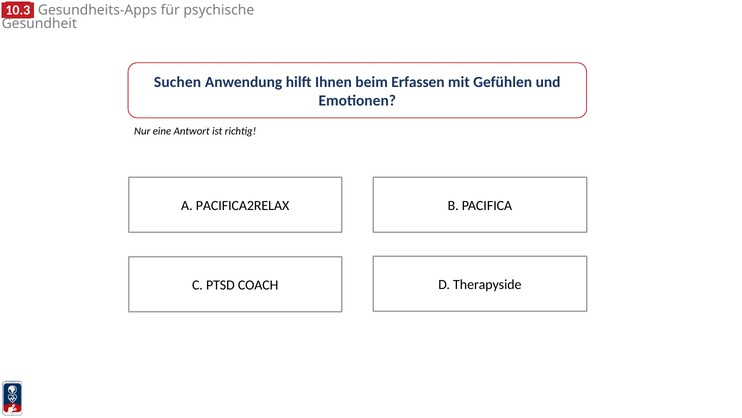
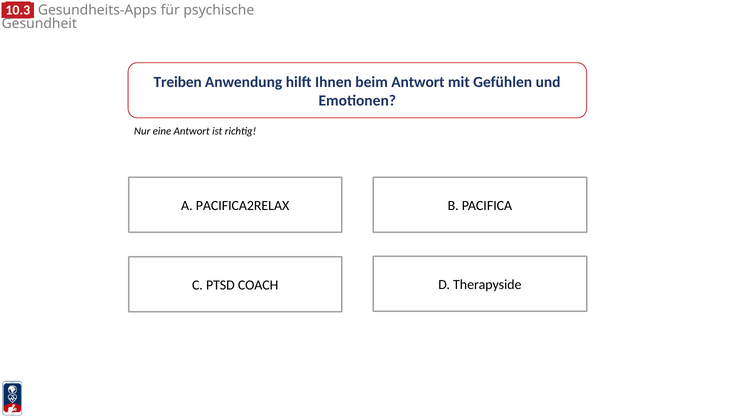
Suchen: Suchen -> Treiben (178, 82)
beim Erfassen: Erfassen -> Antwort (418, 82)
